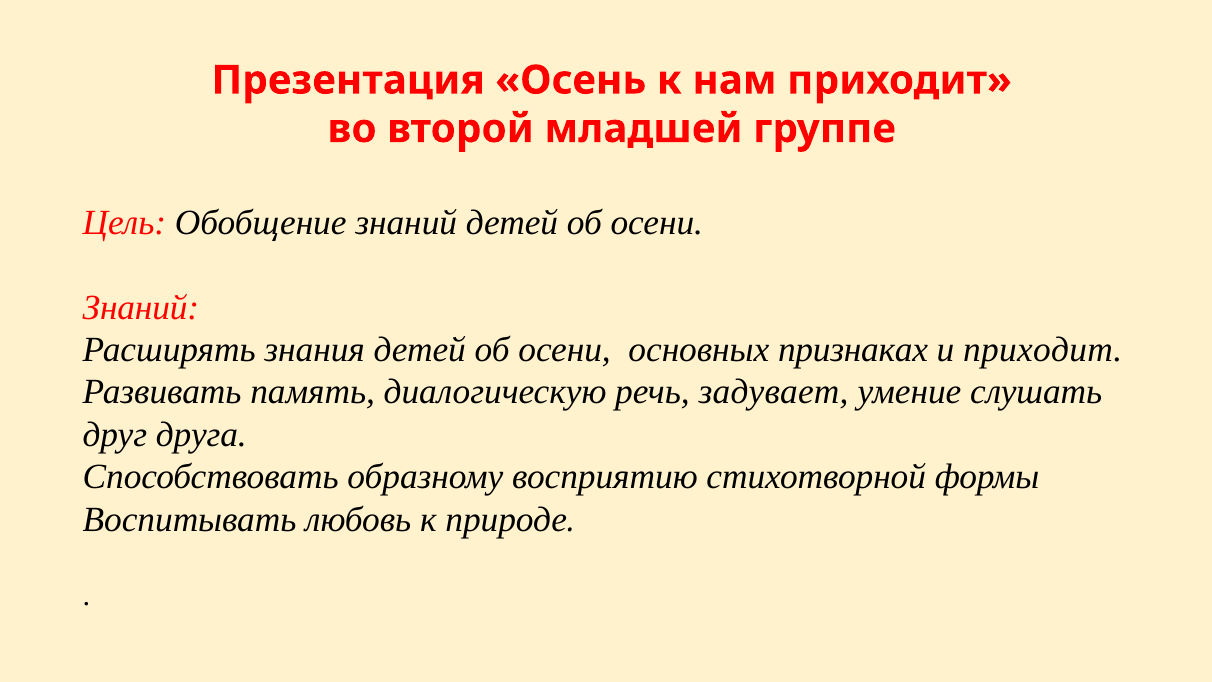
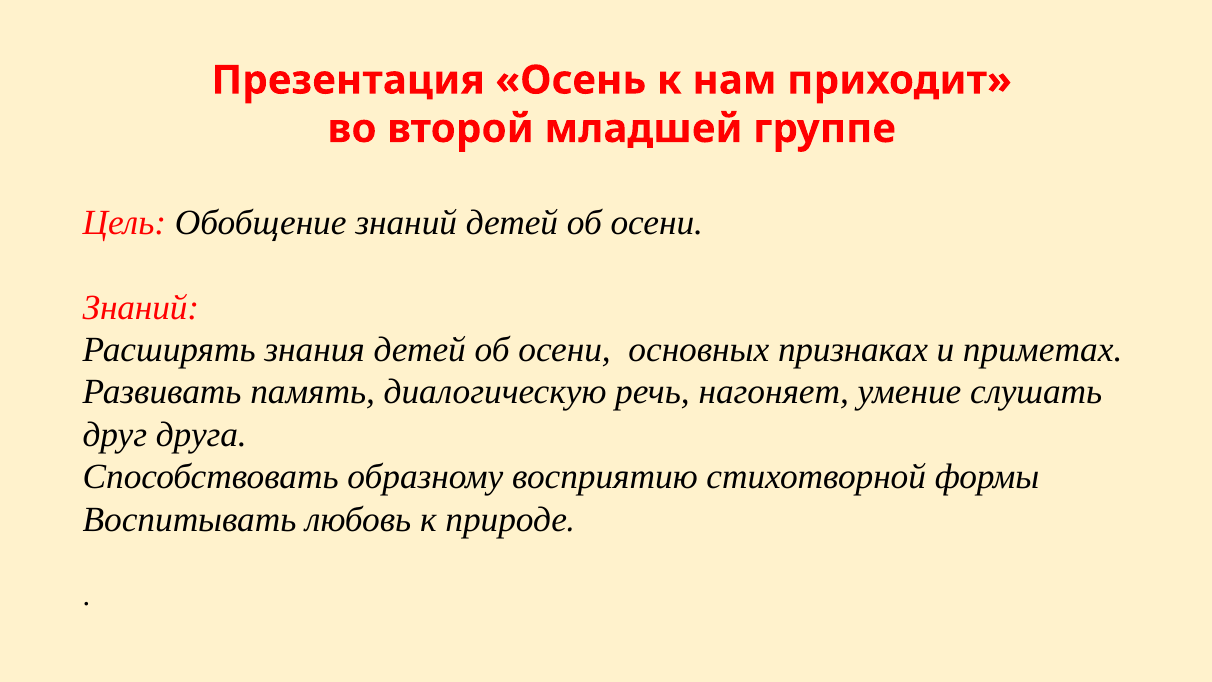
и приходит: приходит -> приметах (1043, 350)
задувает: задувает -> нагоняет (774, 392)
